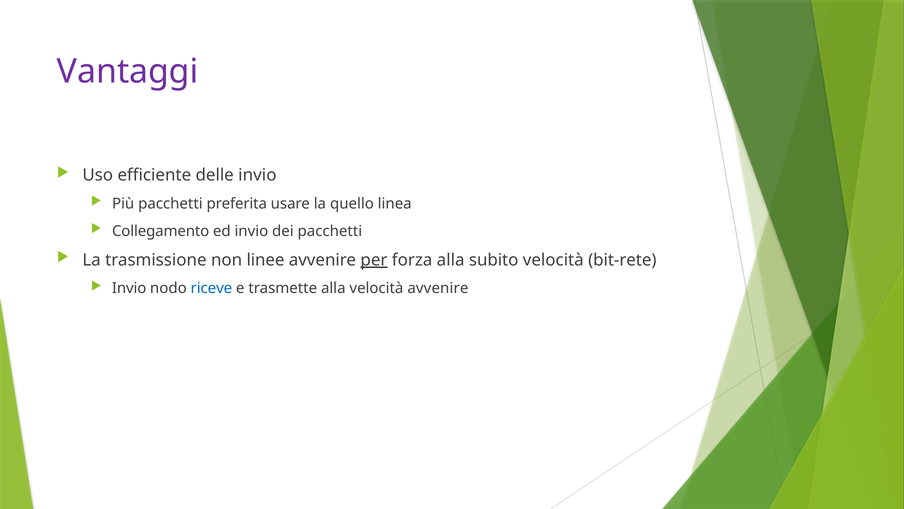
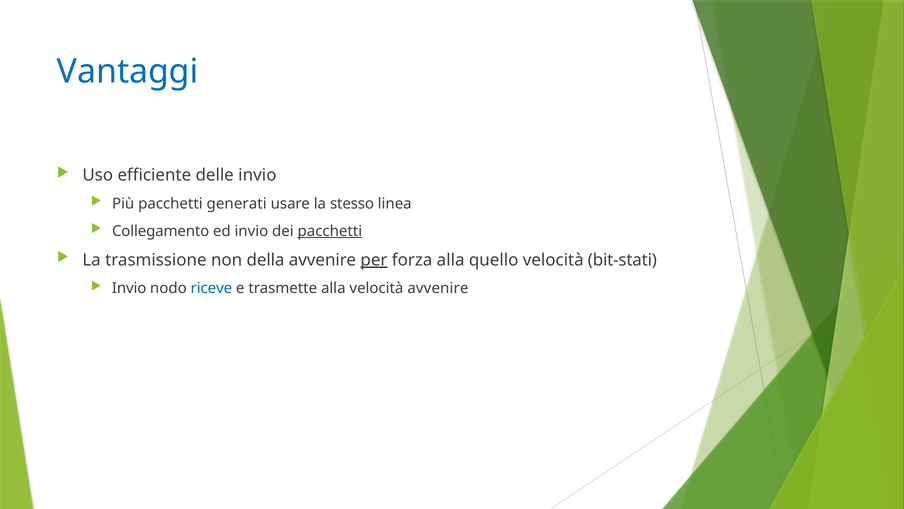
Vantaggi colour: purple -> blue (128, 71)
preferita: preferita -> generati (237, 203)
quello: quello -> stesso (352, 203)
pacchetti underline: none -> present (330, 231)
linee: linee -> della (266, 260)
subito: subito -> quello (494, 260)
bit-rete: bit-rete -> bit-stati (622, 260)
